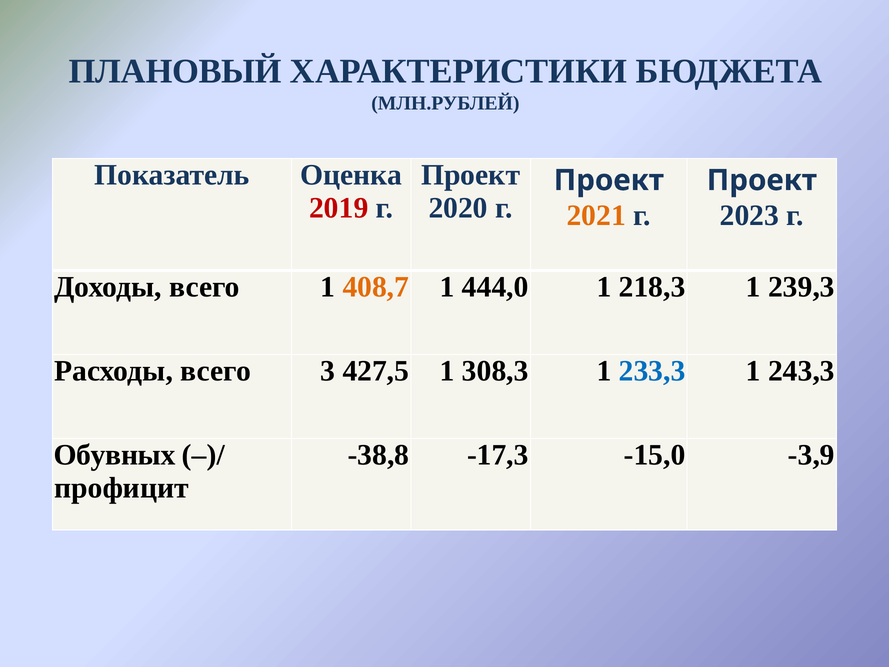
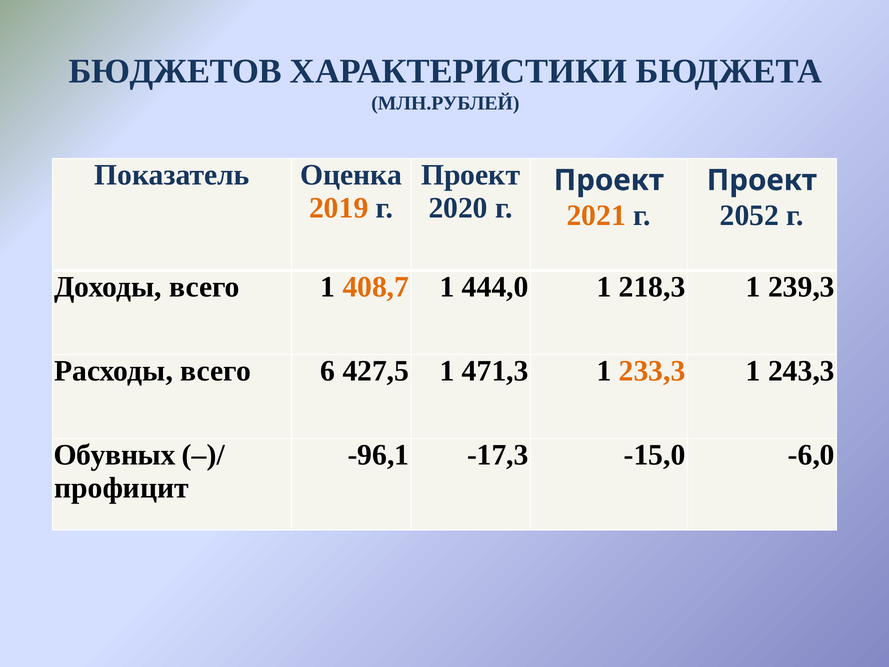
ПЛАНОВЫЙ: ПЛАНОВЫЙ -> БЮДЖЕТОВ (175, 71)
2019 colour: red -> orange (339, 208)
2023: 2023 -> 2052 (749, 215)
3: 3 -> 6 (328, 371)
308,3: 308,3 -> 471,3 (495, 371)
233,3 colour: blue -> orange (652, 371)
-38,8: -38,8 -> -96,1 (378, 455)
-3,9: -3,9 -> -6,0 (811, 455)
